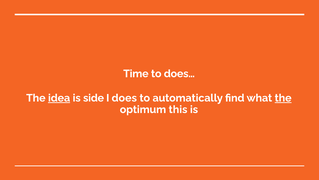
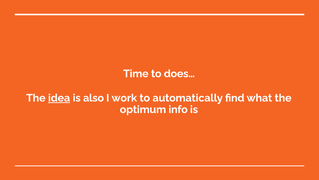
side: side -> also (94, 98)
does: does -> work (124, 98)
the underline: present -> none (283, 98)
this: this -> info (178, 109)
